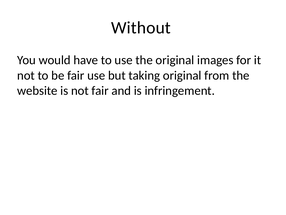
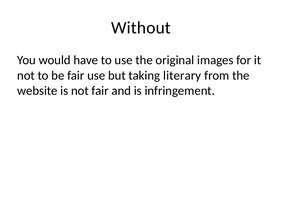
taking original: original -> literary (182, 75)
